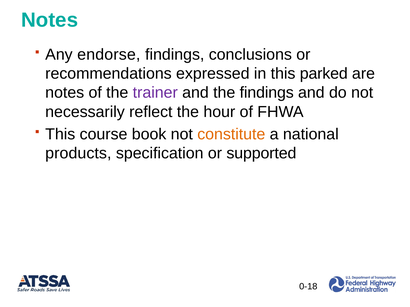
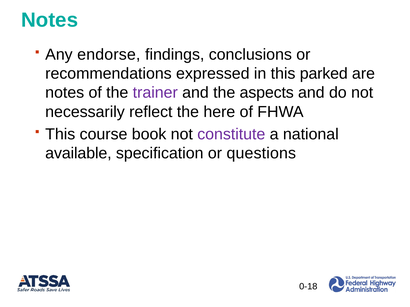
the findings: findings -> aspects (267, 93)
hour: hour -> here (219, 112)
constitute colour: orange -> purple (231, 134)
products: products -> available (78, 153)
supported: supported -> questions (261, 153)
